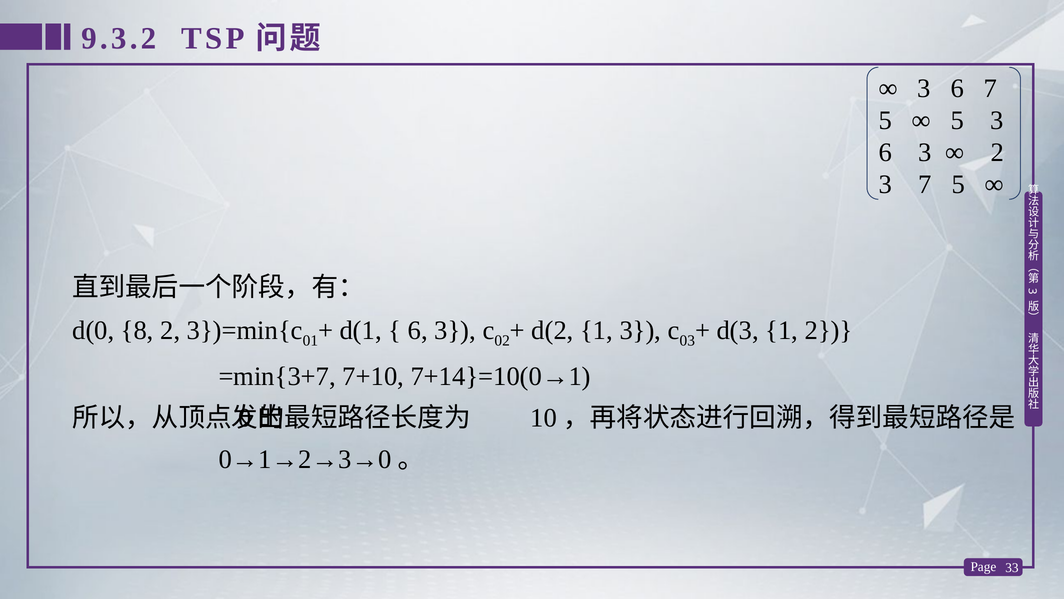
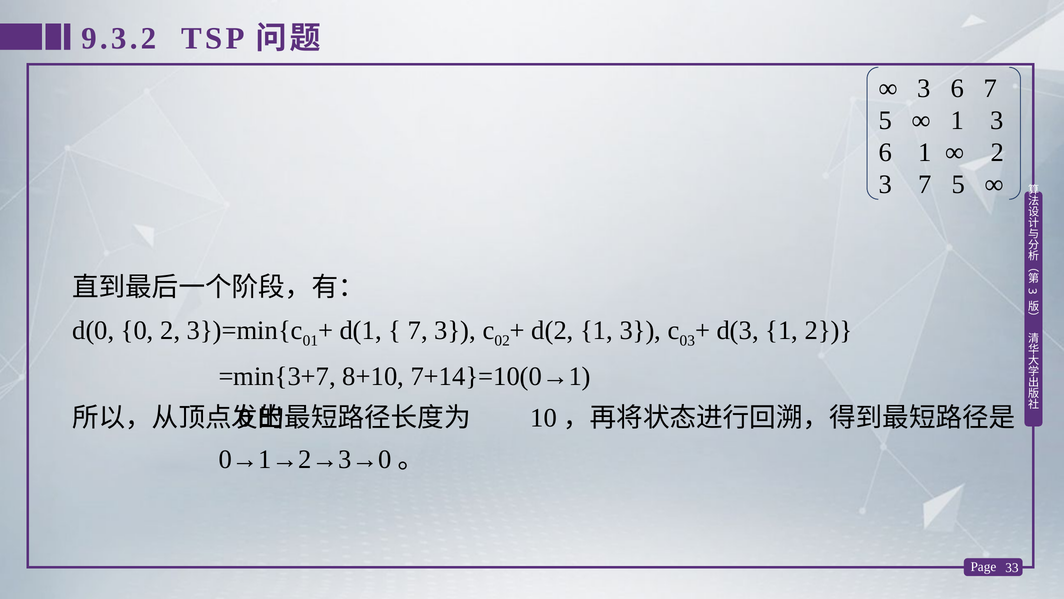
5: 5 -> 1 (957, 120)
3: 3 -> 1 (925, 152)
8: 8 -> 0 (137, 330)
6: 6 -> 7 (418, 330)
7+10: 7+10 -> 8+10 (373, 376)
